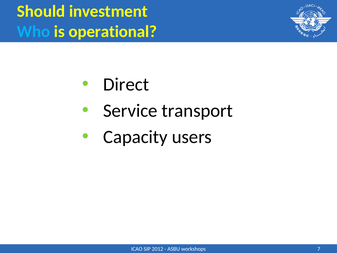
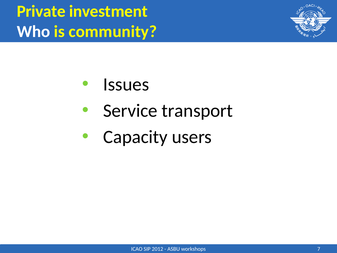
Should: Should -> Private (41, 11)
Who colour: light blue -> white (34, 31)
operational: operational -> community (113, 31)
Direct: Direct -> Issues (126, 84)
